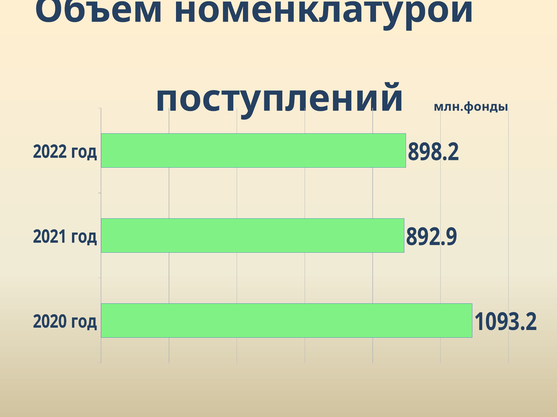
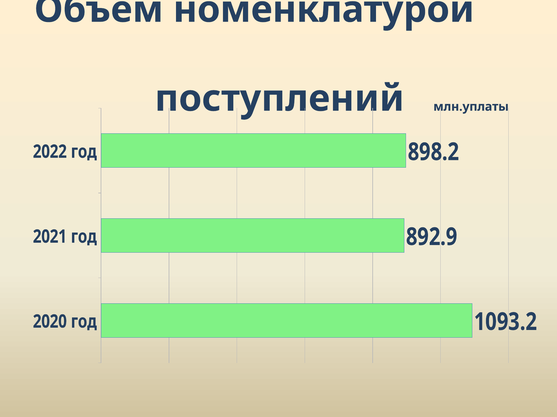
млн.фонды: млн.фонды -> млн.уплаты (471, 107)
